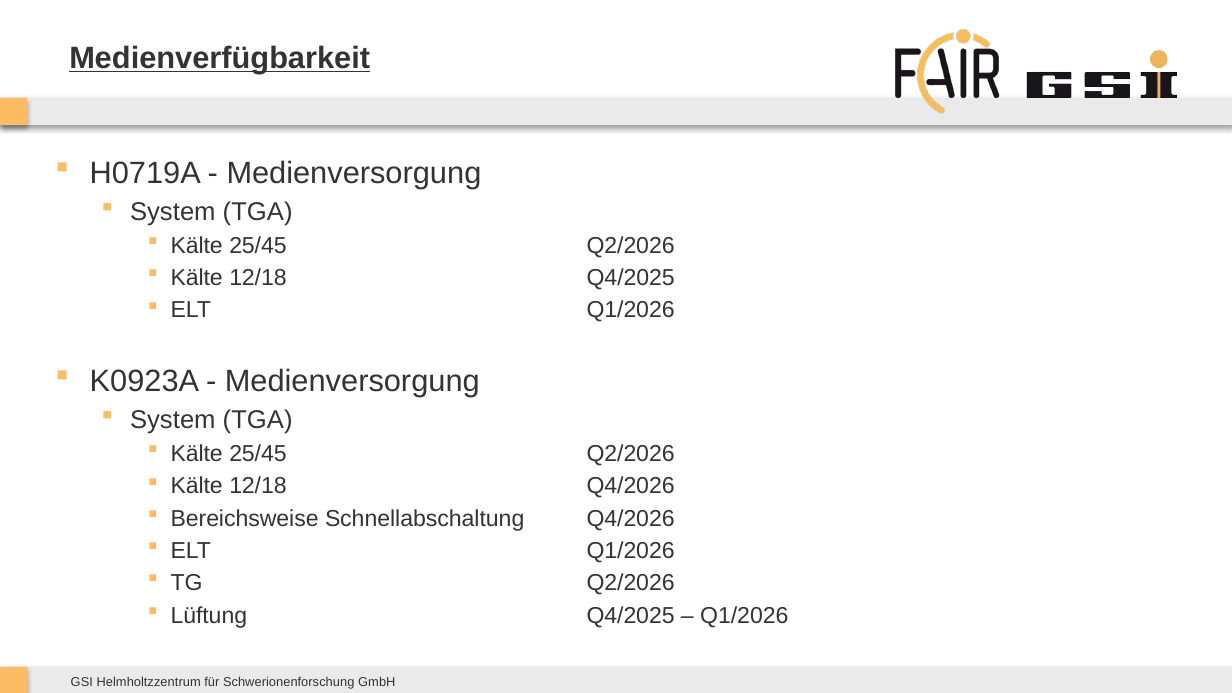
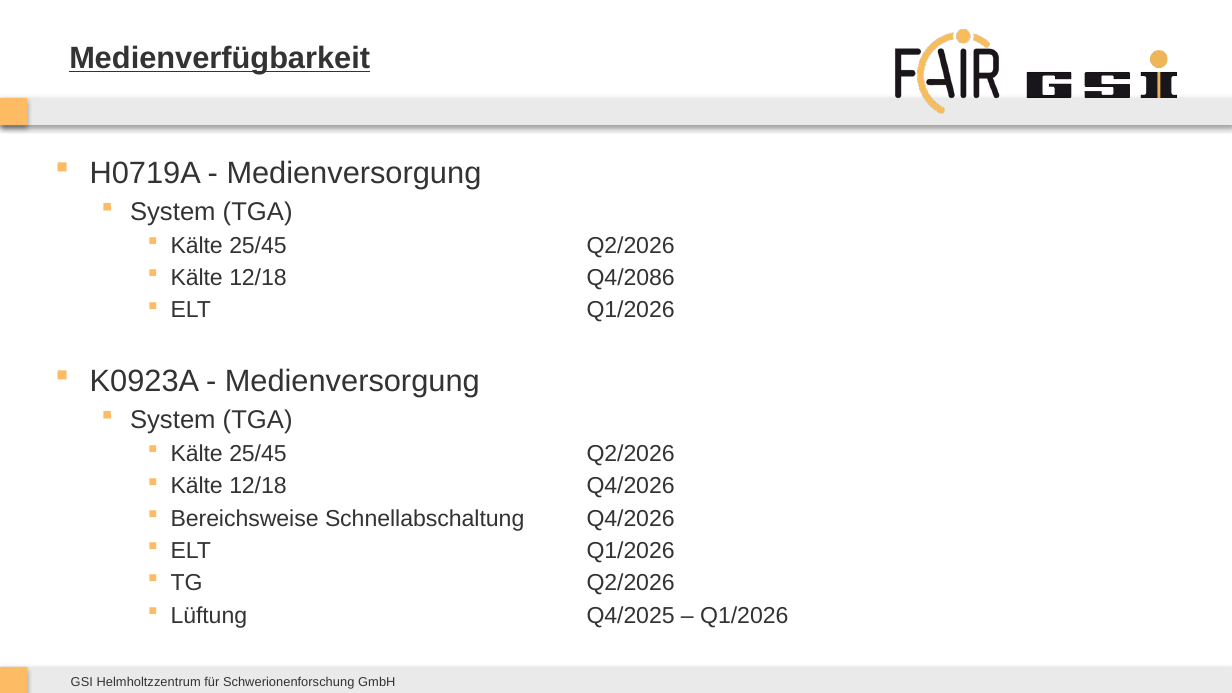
12/18 Q4/2025: Q4/2025 -> Q4/2086 (631, 278)
